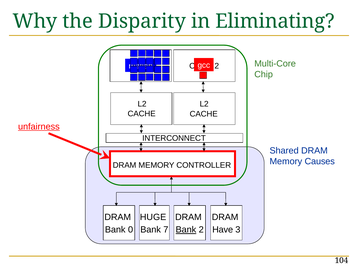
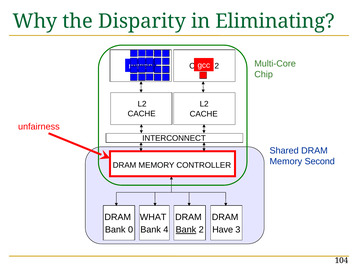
unfairness underline: present -> none (39, 126)
Causes: Causes -> Second (320, 161)
HUGE: HUGE -> WHAT (153, 217)
7: 7 -> 4 (166, 230)
